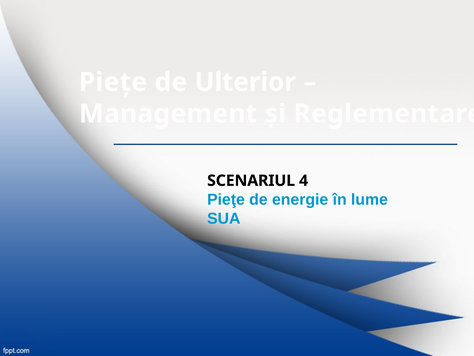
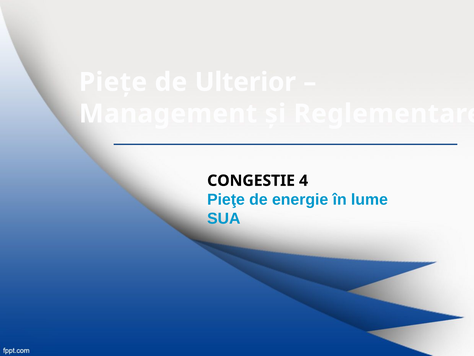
SCENARIUL: SCENARIUL -> CONGESTIE (251, 180)
